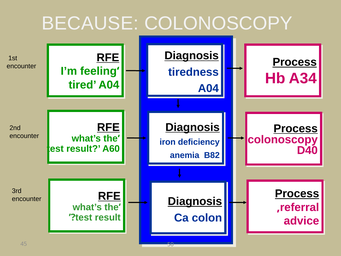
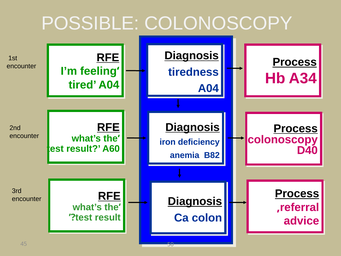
BECAUSE: BECAUSE -> POSSIBLE (90, 23)
